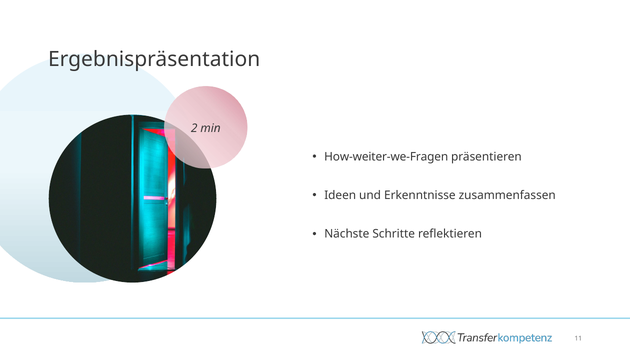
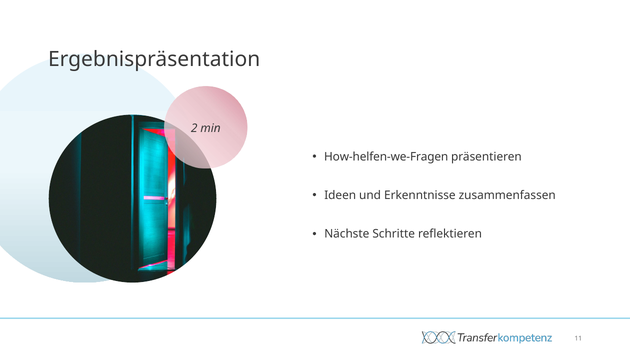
How-weiter-we-Fragen: How-weiter-we-Fragen -> How-helfen-we-Fragen (386, 156)
